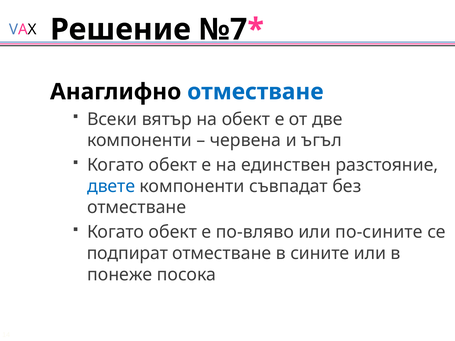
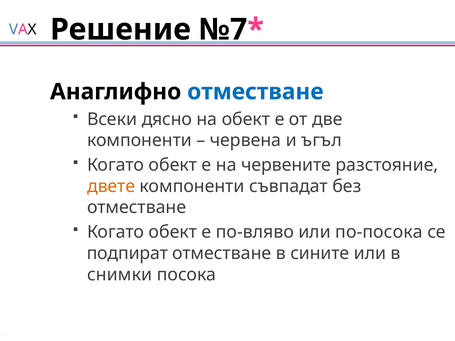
вятър: вятър -> дясно (167, 119)
единствен: единствен -> червените (286, 165)
двете colour: blue -> orange (111, 186)
по-сините: по-сините -> по-посока (379, 232)
понеже: понеже -> снимки (120, 275)
